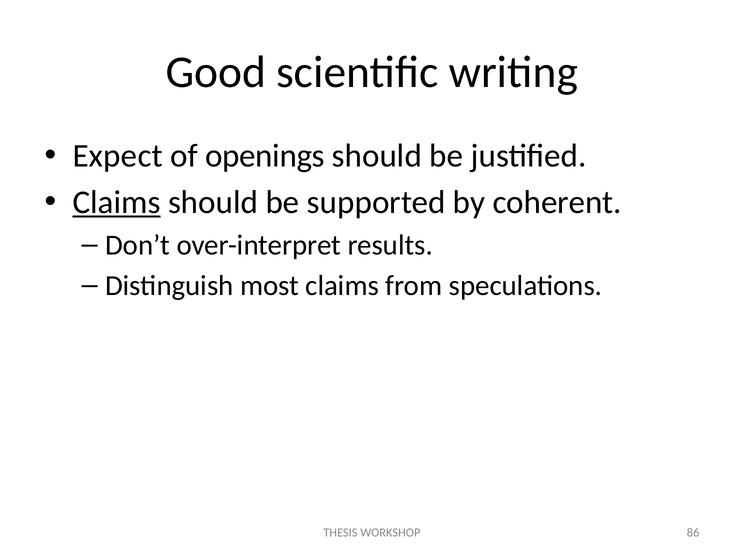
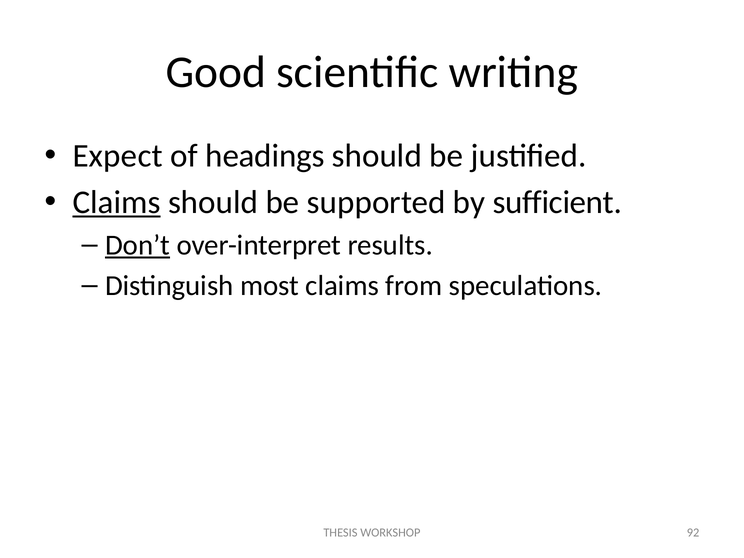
openings: openings -> headings (265, 156)
coherent: coherent -> sufficient (557, 202)
Don’t underline: none -> present (138, 245)
86: 86 -> 92 (693, 533)
